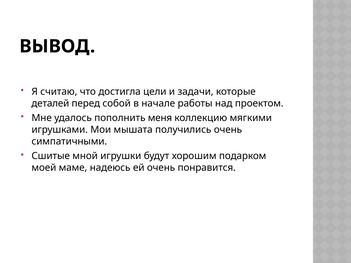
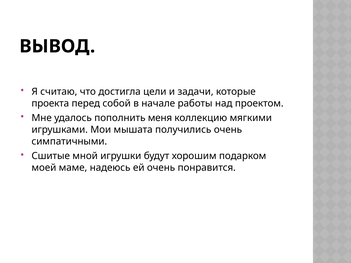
деталей: деталей -> проекта (50, 103)
